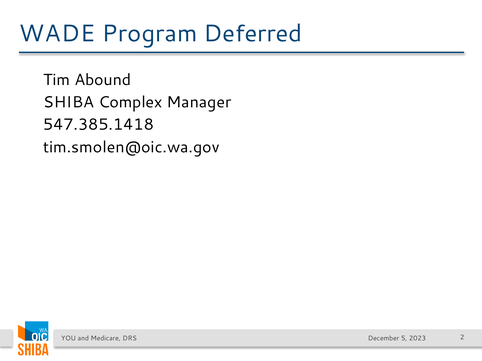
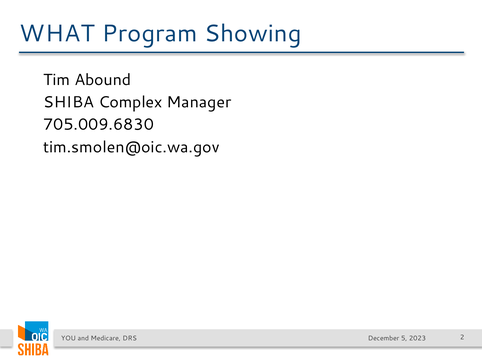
WADE: WADE -> WHAT (57, 33)
Deferred: Deferred -> Showing (253, 33)
547.385.1418: 547.385.1418 -> 705.009.6830 (98, 125)
